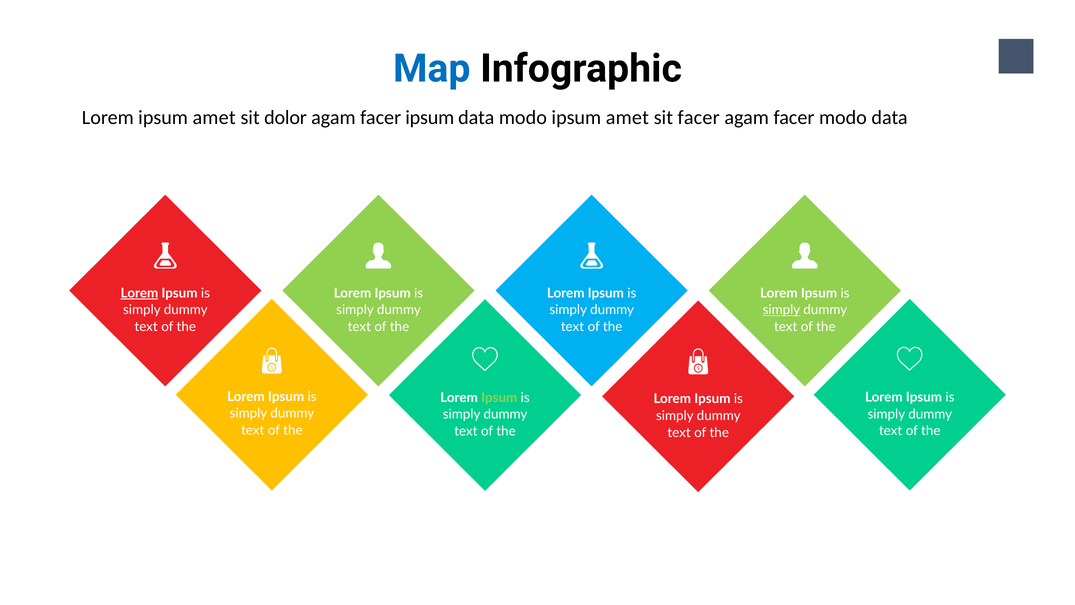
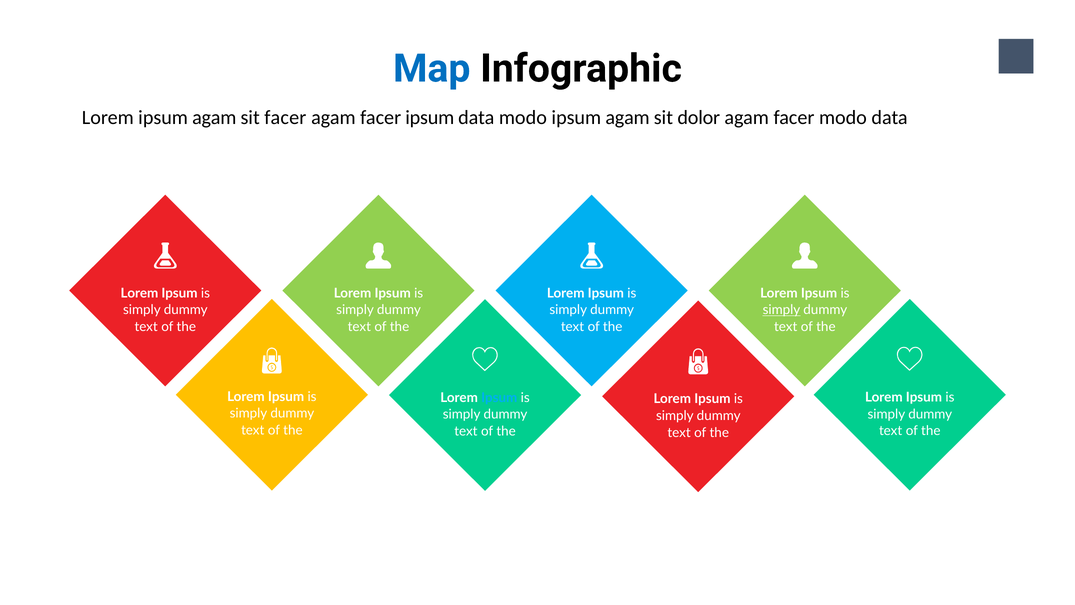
Lorem ipsum amet: amet -> agam (214, 118)
sit dolor: dolor -> facer (285, 118)
amet: amet -> agam (628, 118)
sit facer: facer -> dolor (699, 118)
Lorem underline: present -> none (139, 293)
Ipsum colour: light green -> light blue (499, 397)
